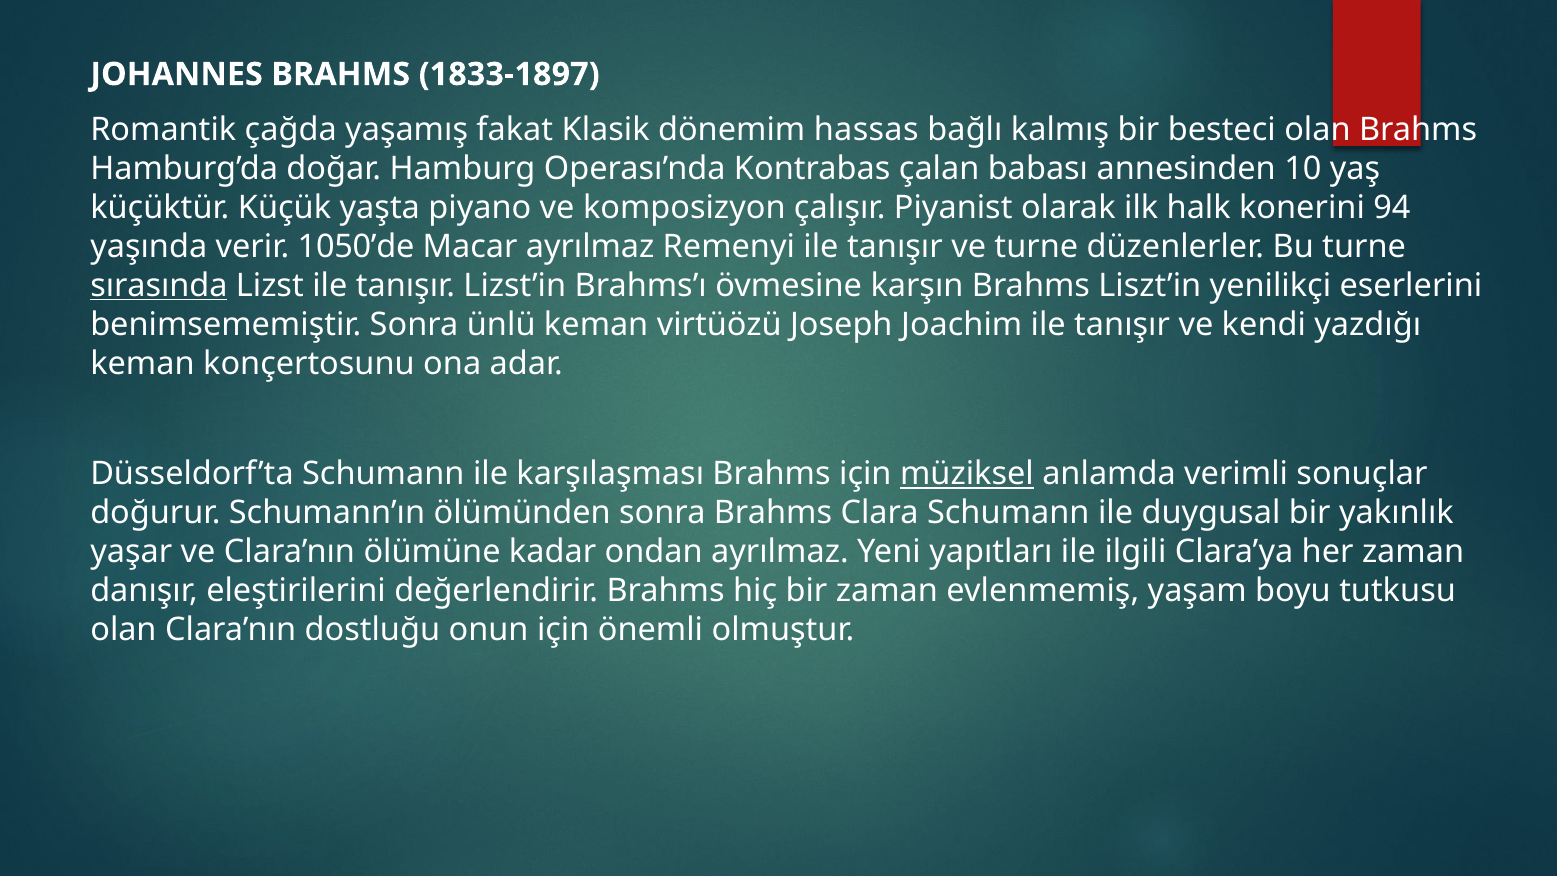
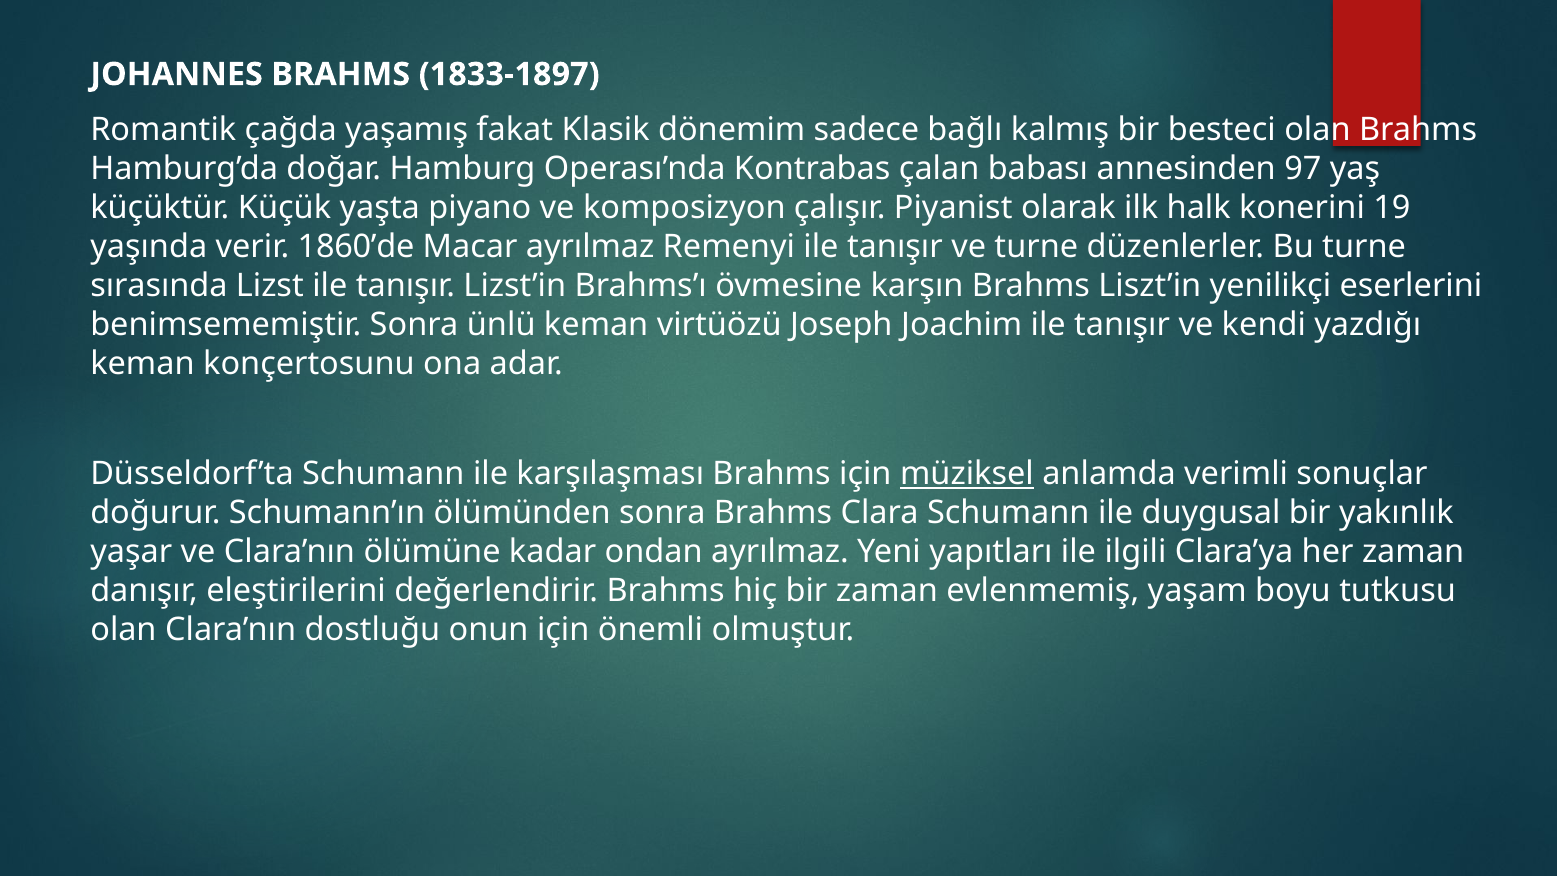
hassas: hassas -> sadece (866, 130)
10: 10 -> 97 (1303, 169)
94: 94 -> 19 (1392, 208)
1050’de: 1050’de -> 1860’de (356, 247)
sırasında underline: present -> none (159, 285)
